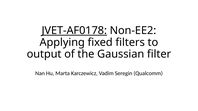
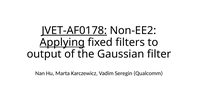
Applying underline: none -> present (62, 42)
